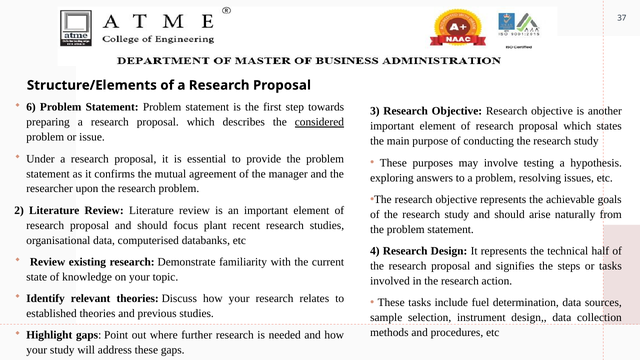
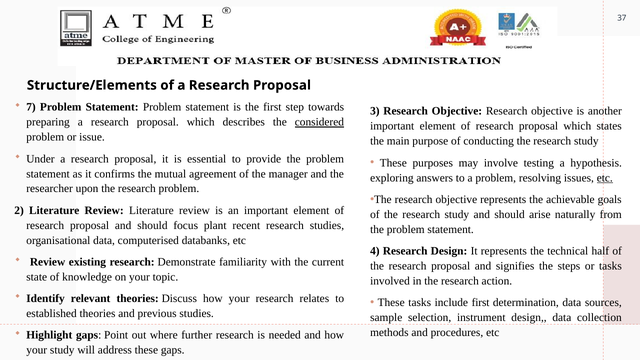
6: 6 -> 7 (31, 107)
etc underline: none -> present (605, 178)
include fuel: fuel -> first (481, 303)
